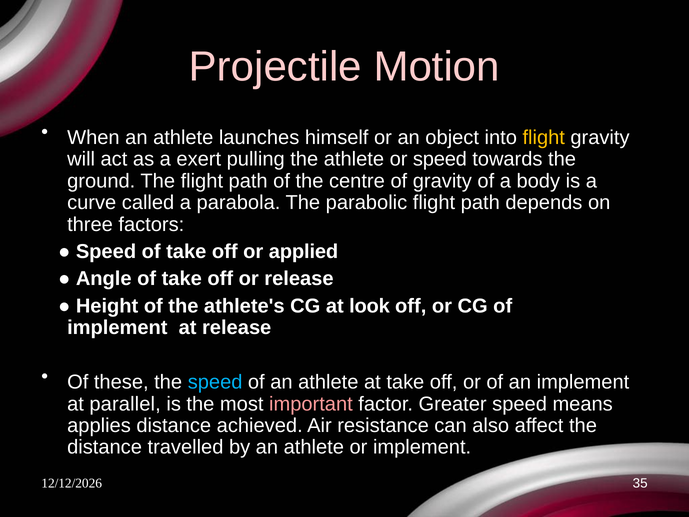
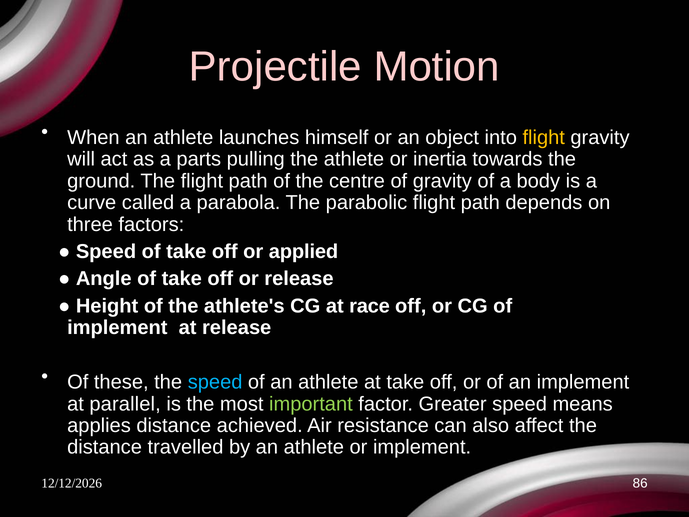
exert: exert -> parts (199, 159)
or speed: speed -> inertia (440, 159)
look: look -> race (370, 306)
important colour: pink -> light green (311, 404)
35: 35 -> 86 (640, 483)
